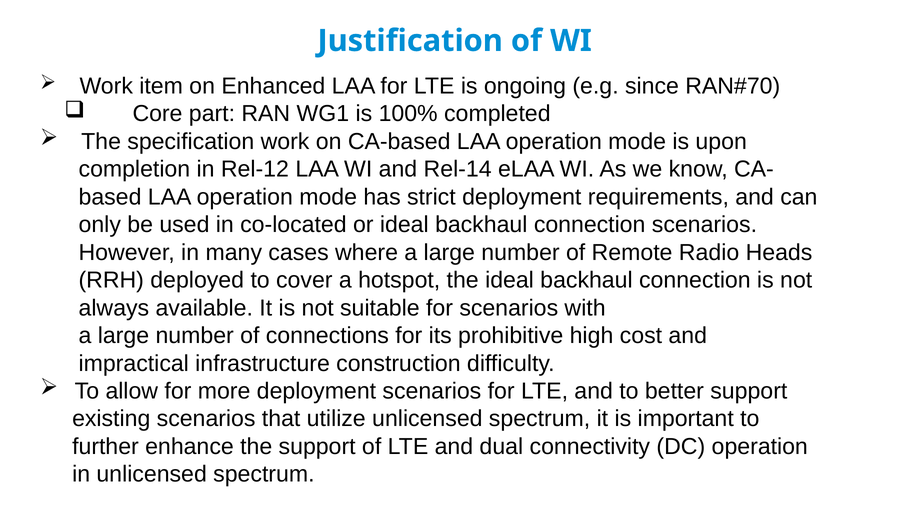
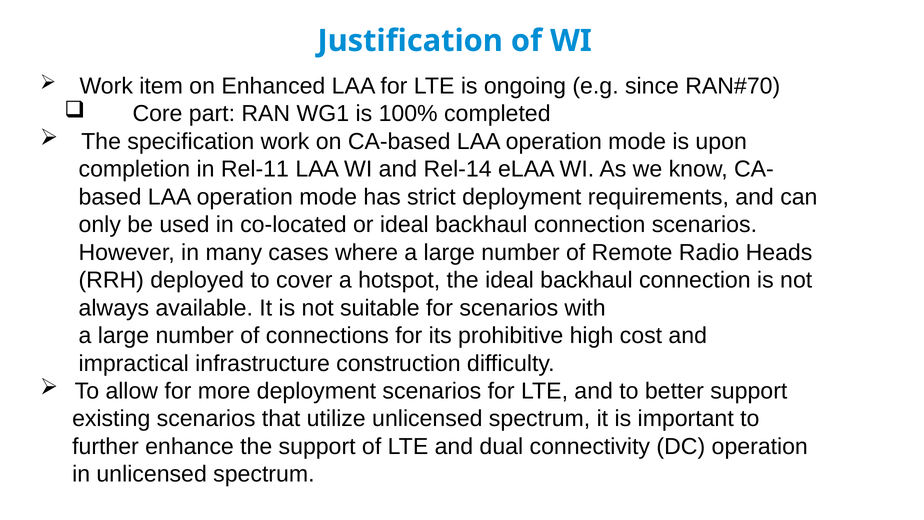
Rel-12: Rel-12 -> Rel-11 (255, 169)
